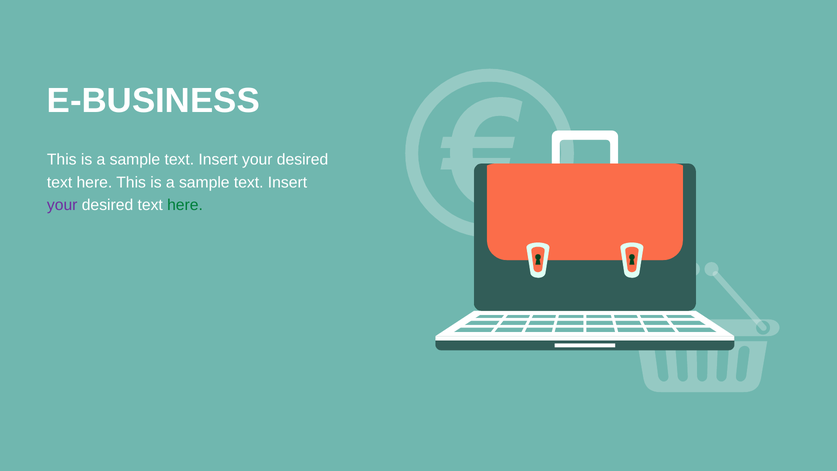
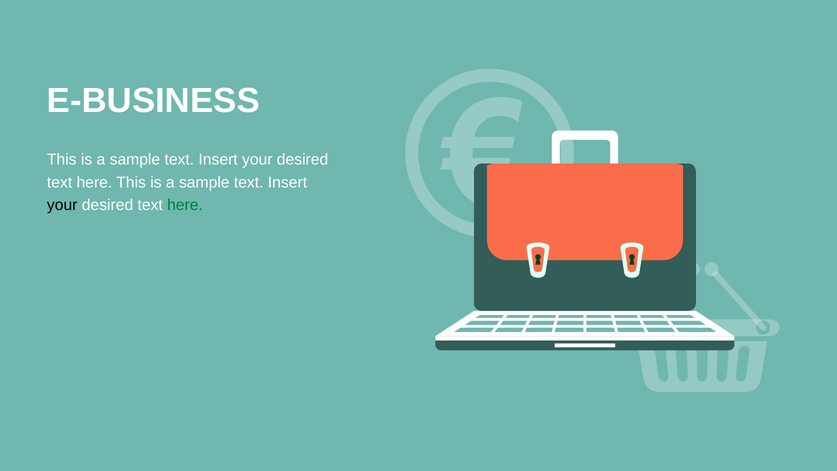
your colour: purple -> black (62, 205)
